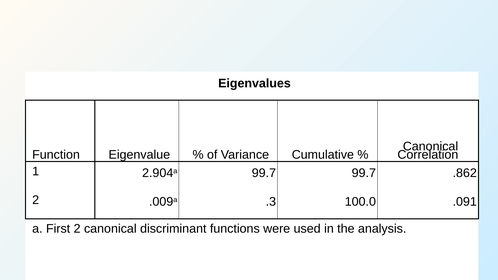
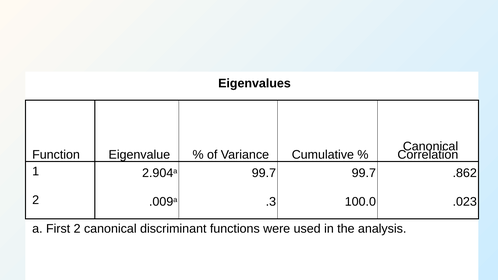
.091: .091 -> .023 (465, 202)
